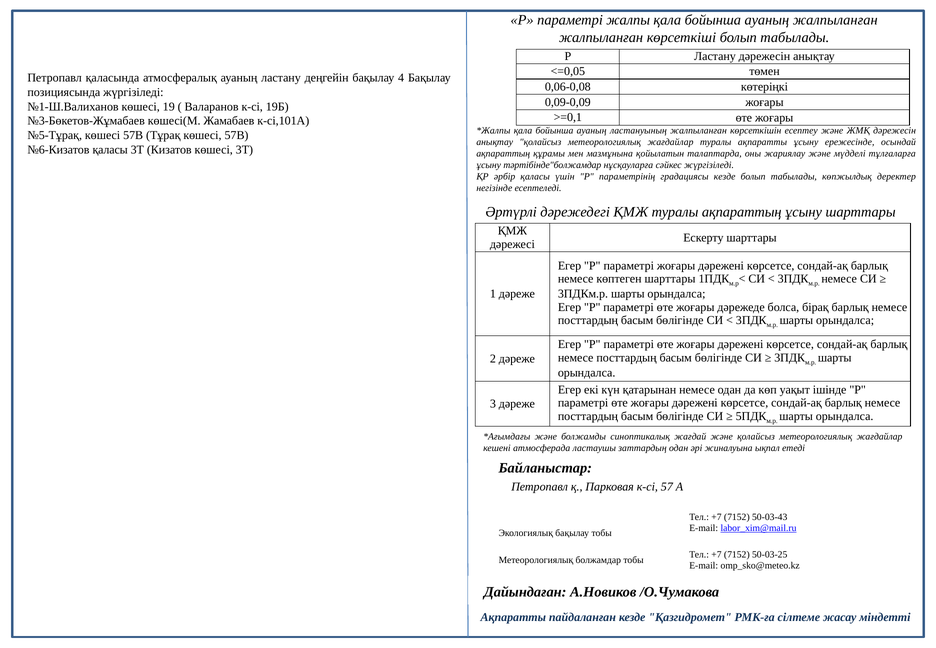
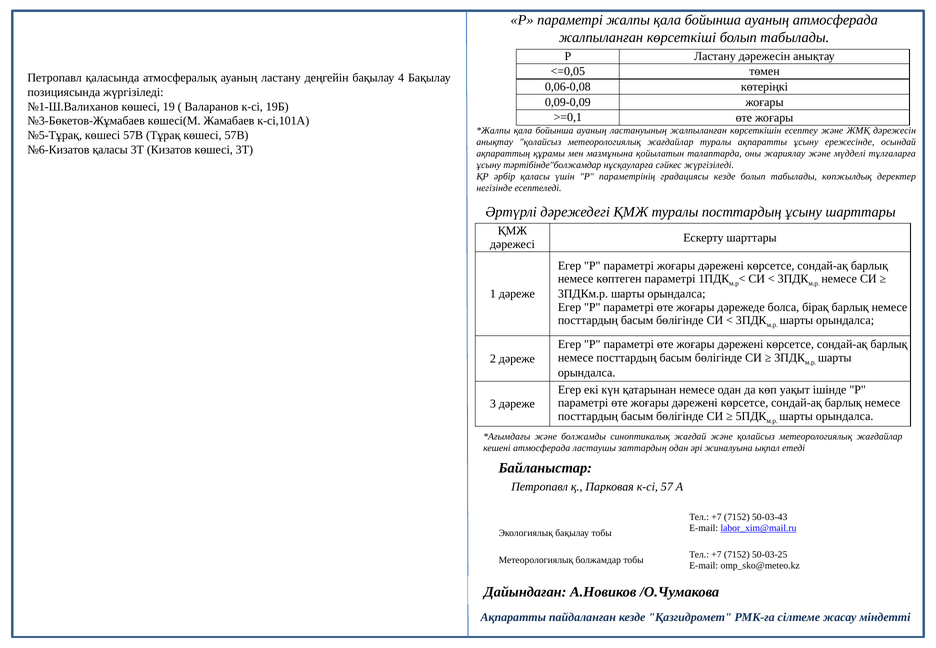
ауаның жалпыланған: жалпыланған -> атмосферада (835, 20)
туралы ақпараттың: ақпараттың -> посттардың (742, 212)
көптеген шарттары: шарттары -> параметрі (670, 279)
